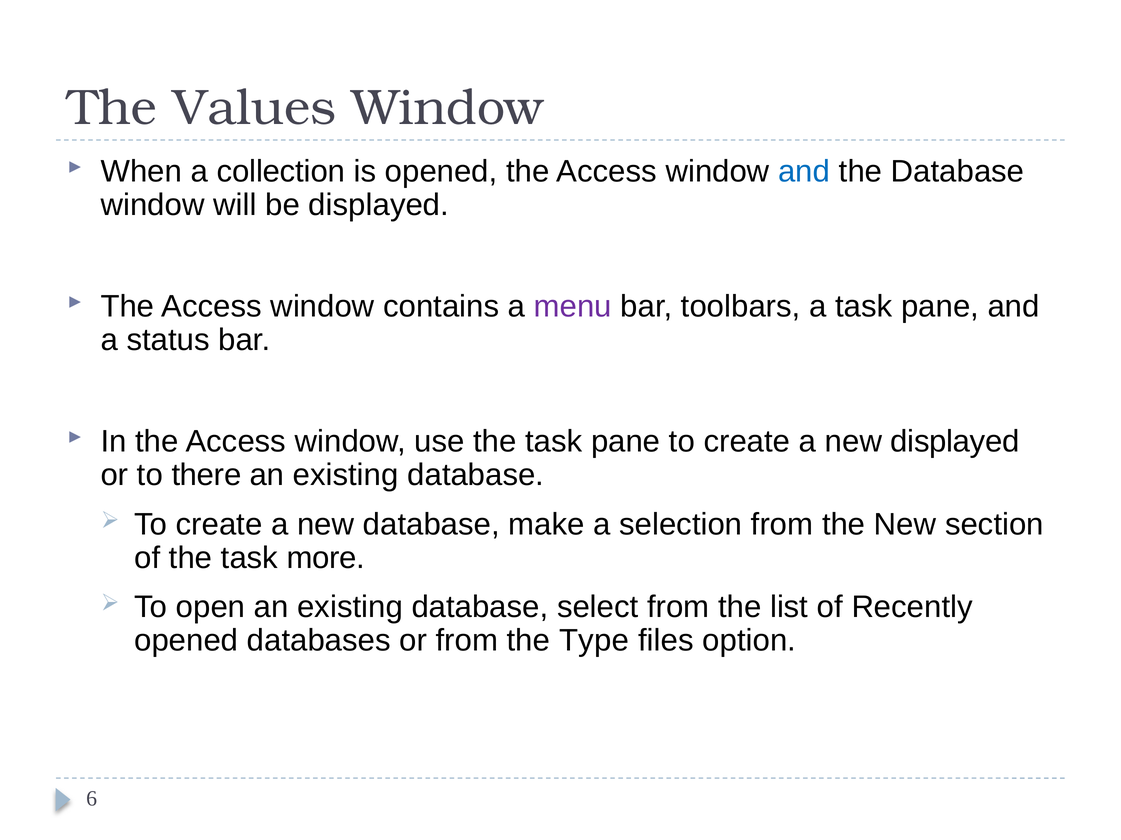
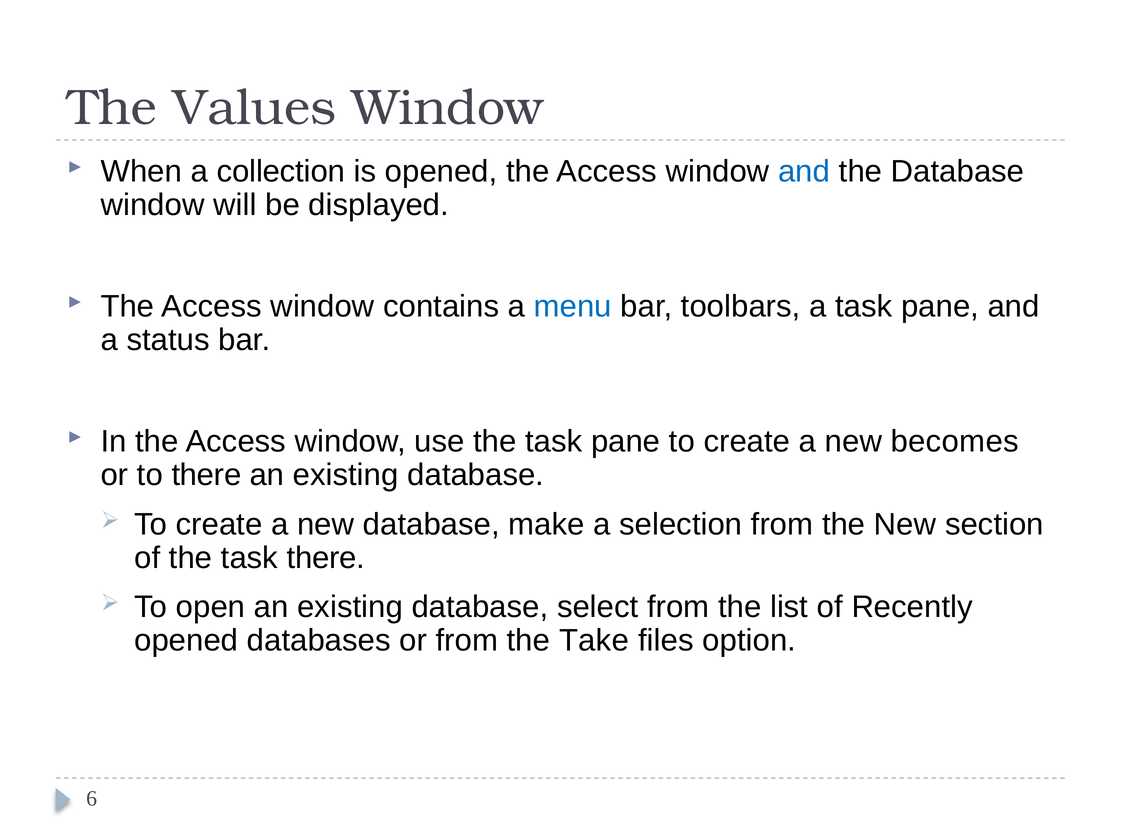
menu colour: purple -> blue (573, 307)
new displayed: displayed -> becomes (955, 442)
task more: more -> there (326, 558)
Type: Type -> Take (594, 641)
